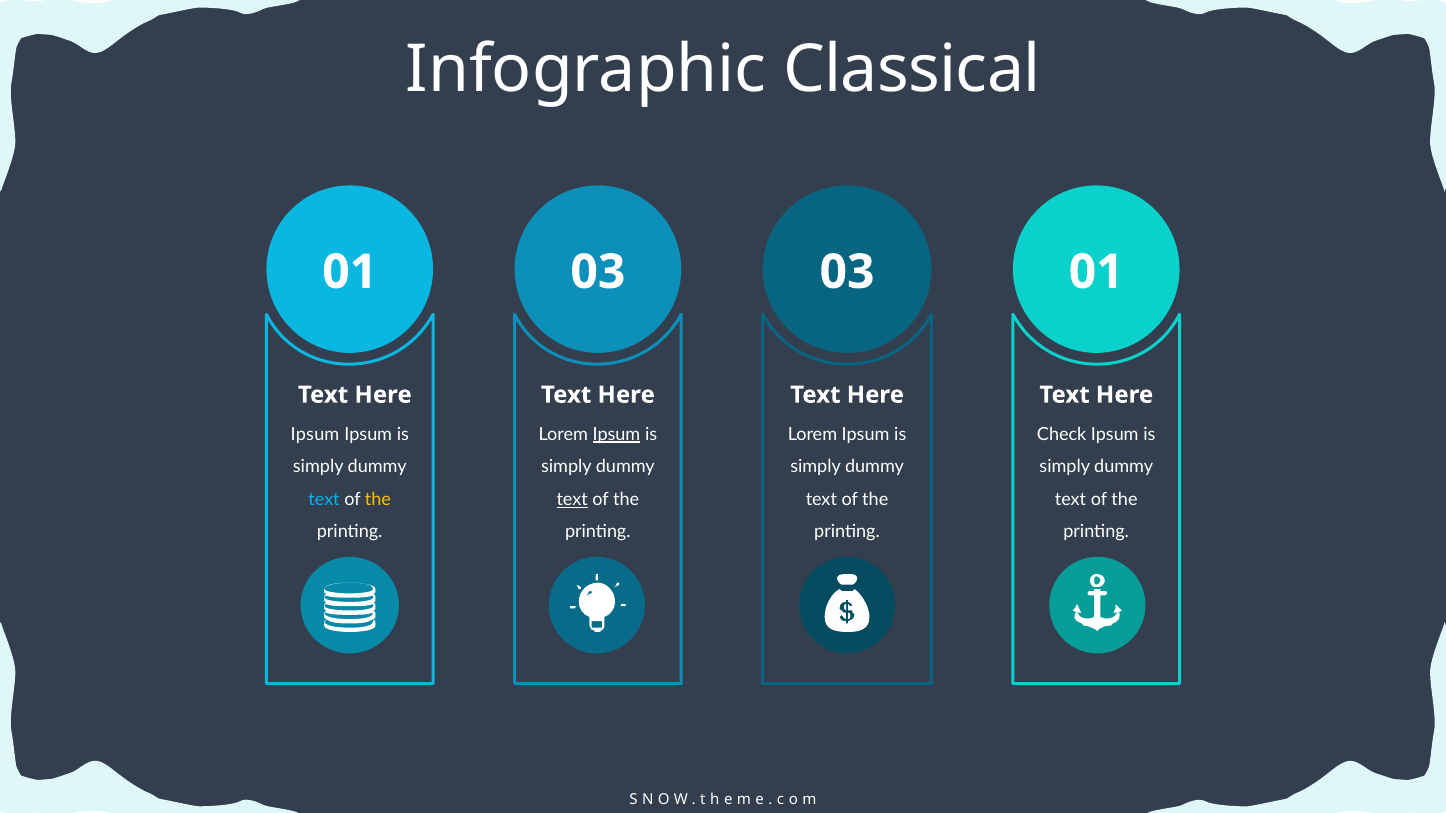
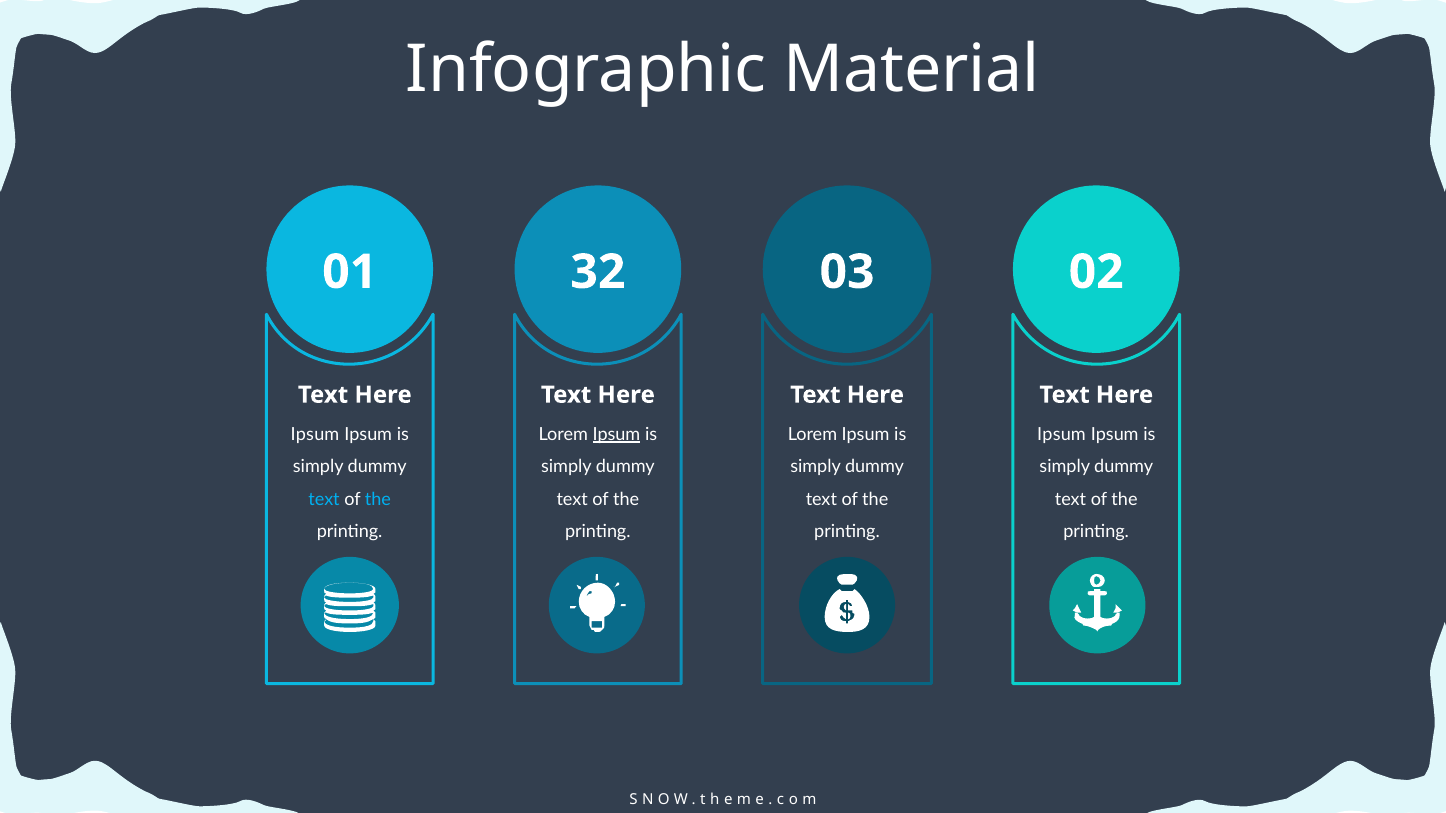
Classical: Classical -> Material (912, 70)
01 03: 03 -> 32 (598, 272)
03 01: 01 -> 02 (1096, 272)
Check: Check -> Ipsum (1062, 434)
the colour: yellow -> light blue (378, 500)
text underline: present -> none (572, 500)
